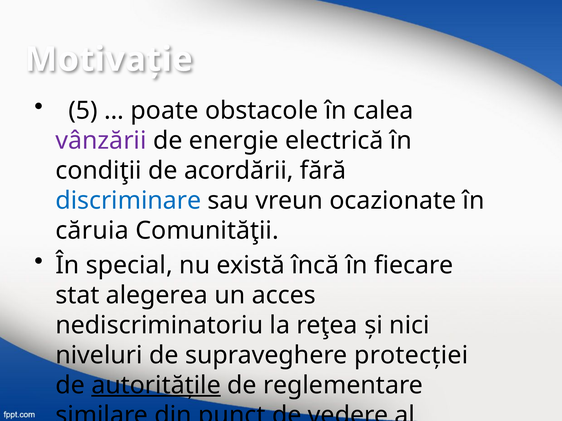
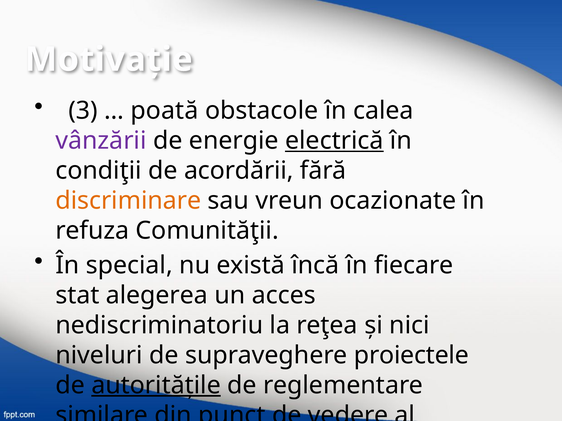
5: 5 -> 3 (83, 111)
poate: poate -> poată (164, 111)
electrică underline: none -> present (334, 141)
discriminare colour: blue -> orange (128, 201)
căruia: căruia -> refuza (92, 231)
protecţiei: protecţiei -> proiectele (411, 356)
